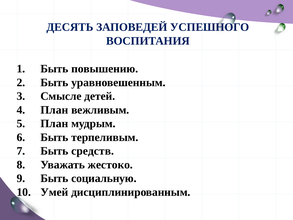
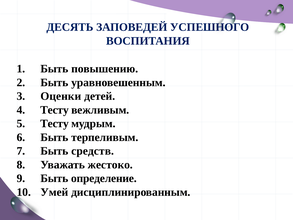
Смысле: Смысле -> Оценки (61, 96)
План: План -> Тесту (54, 110)
План: План -> Тесту (54, 123)
социальную: социальную -> определение (104, 178)
